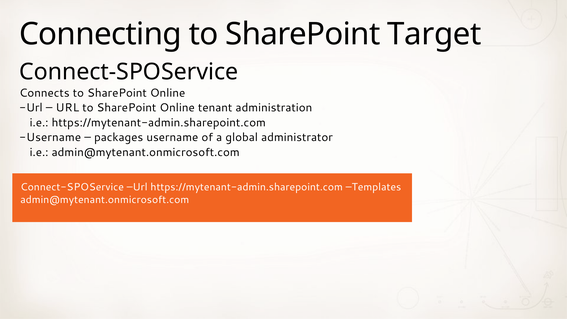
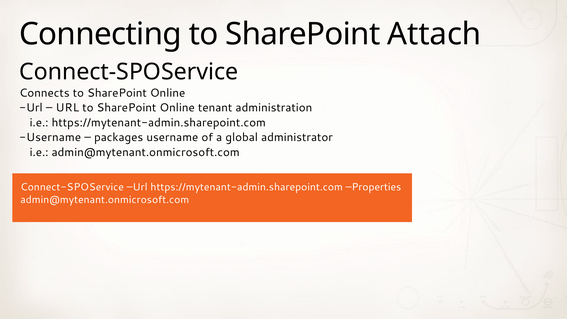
Target: Target -> Attach (434, 34)
Templates: Templates -> Properties (374, 187)
